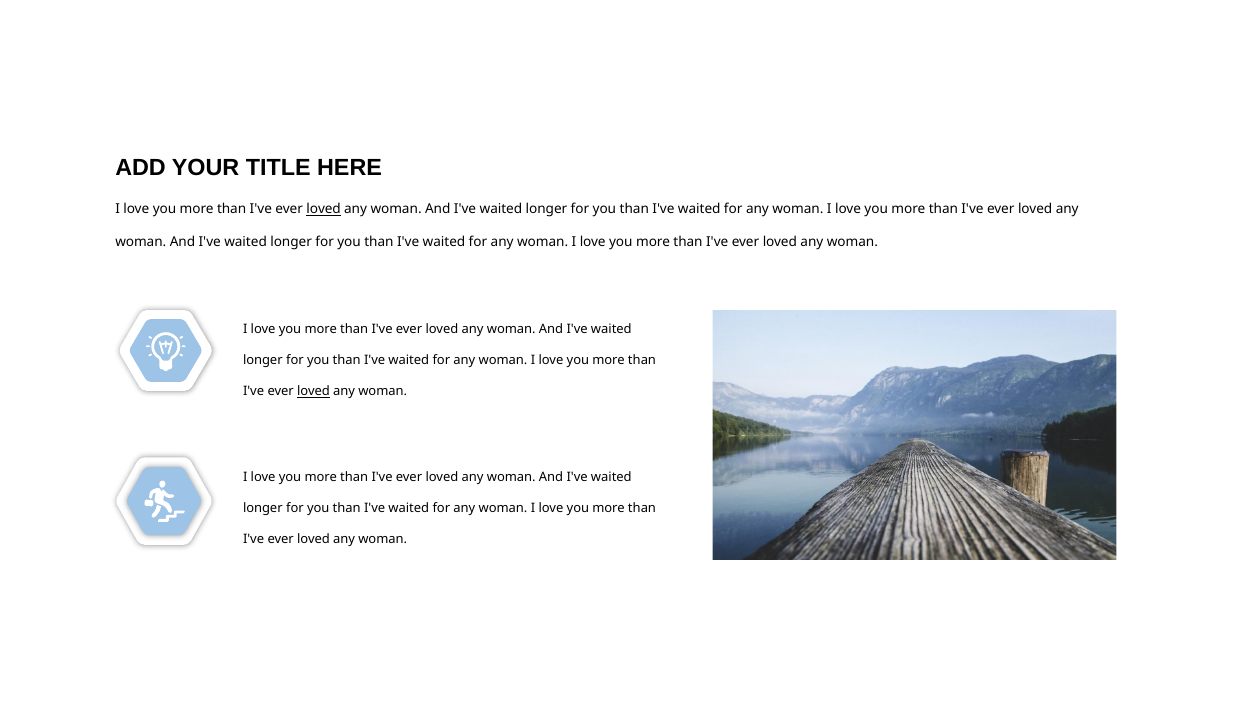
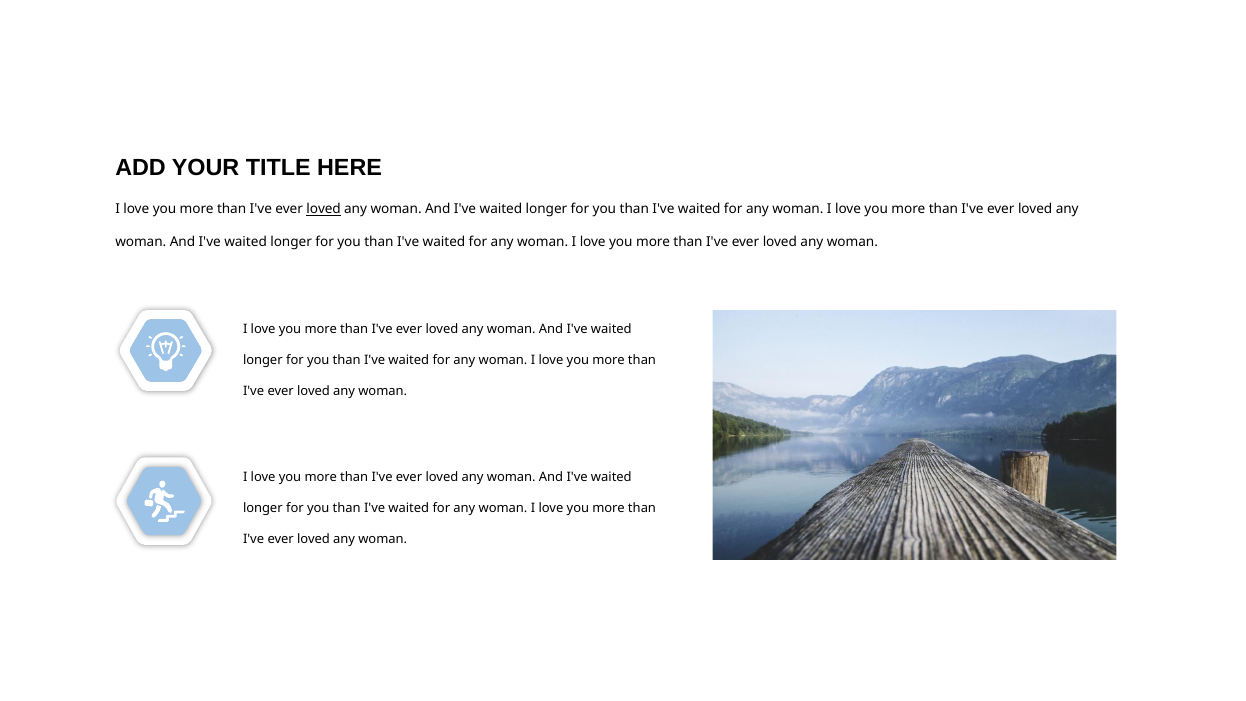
loved underline: present -> none (314, 391)
